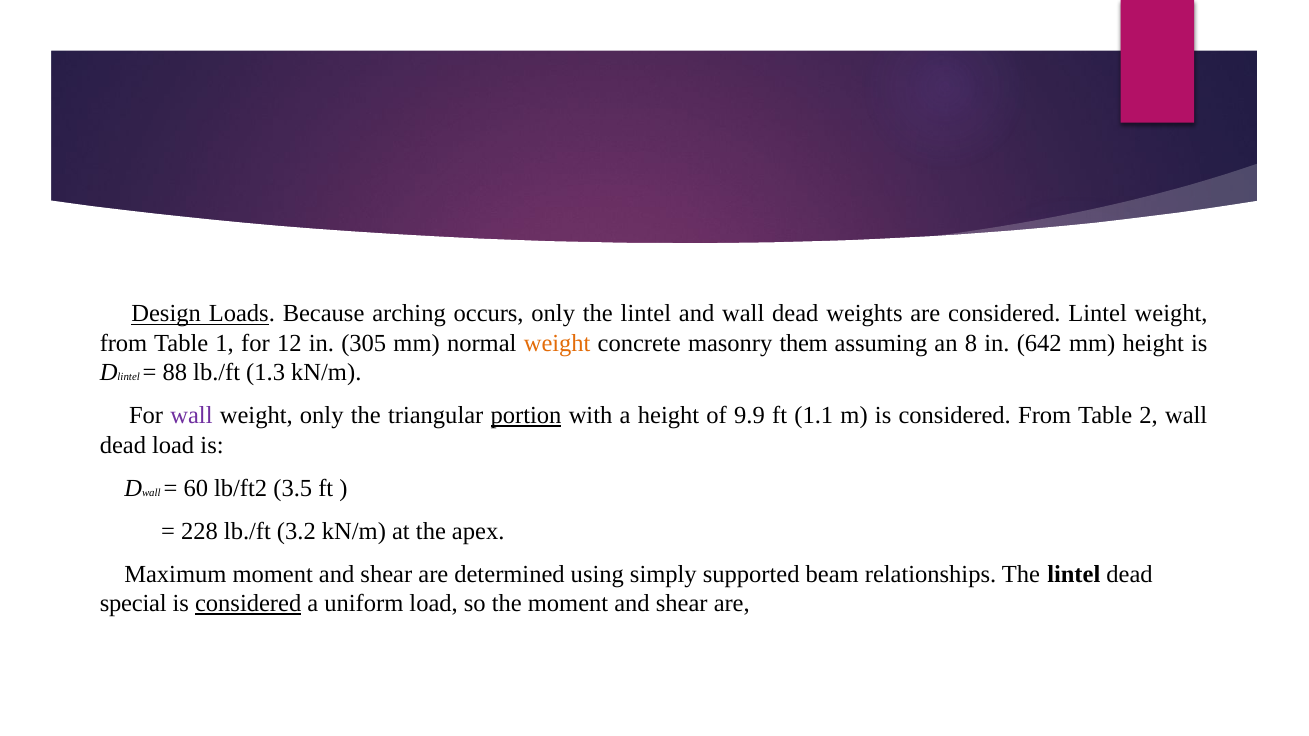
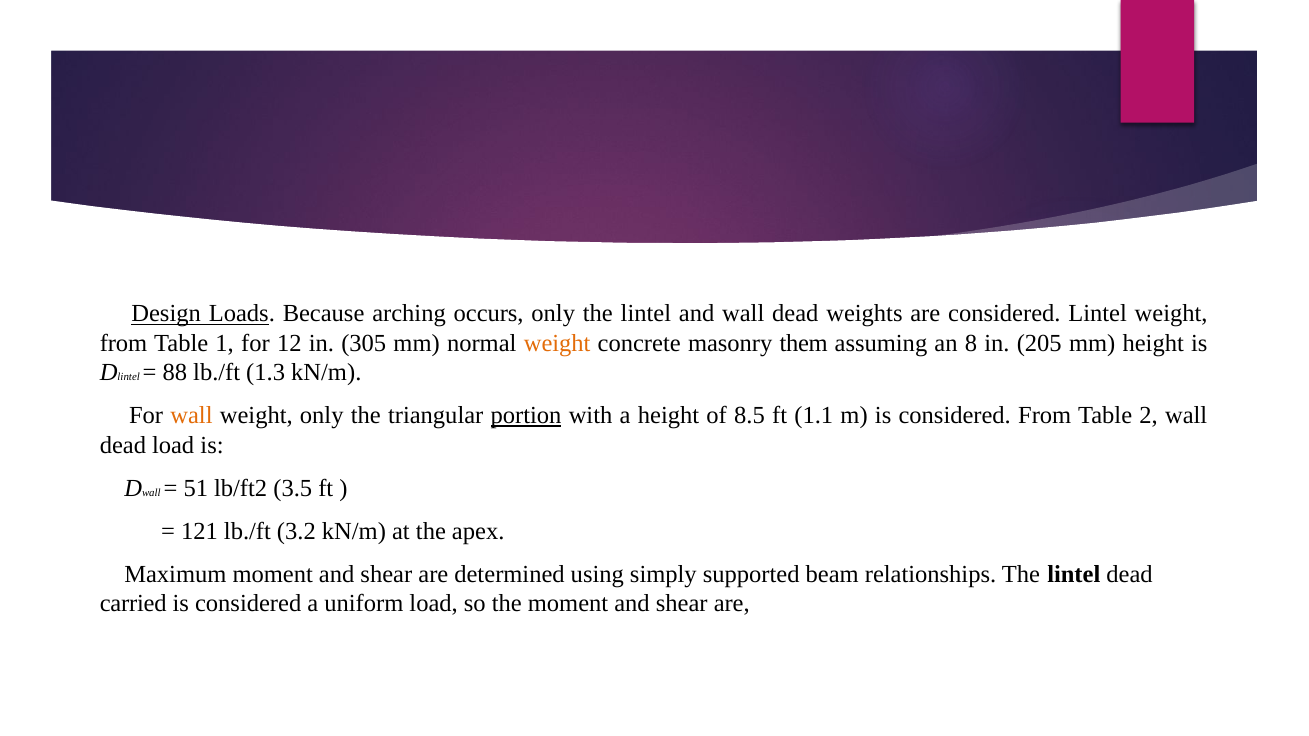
642: 642 -> 205 (1039, 343)
wall colour: purple -> orange (191, 416)
9.9: 9.9 -> 8.5 (749, 416)
60: 60 -> 51 (196, 488)
228: 228 -> 121 (200, 531)
special: special -> carried (133, 604)
considered underline: present -> none (248, 604)
